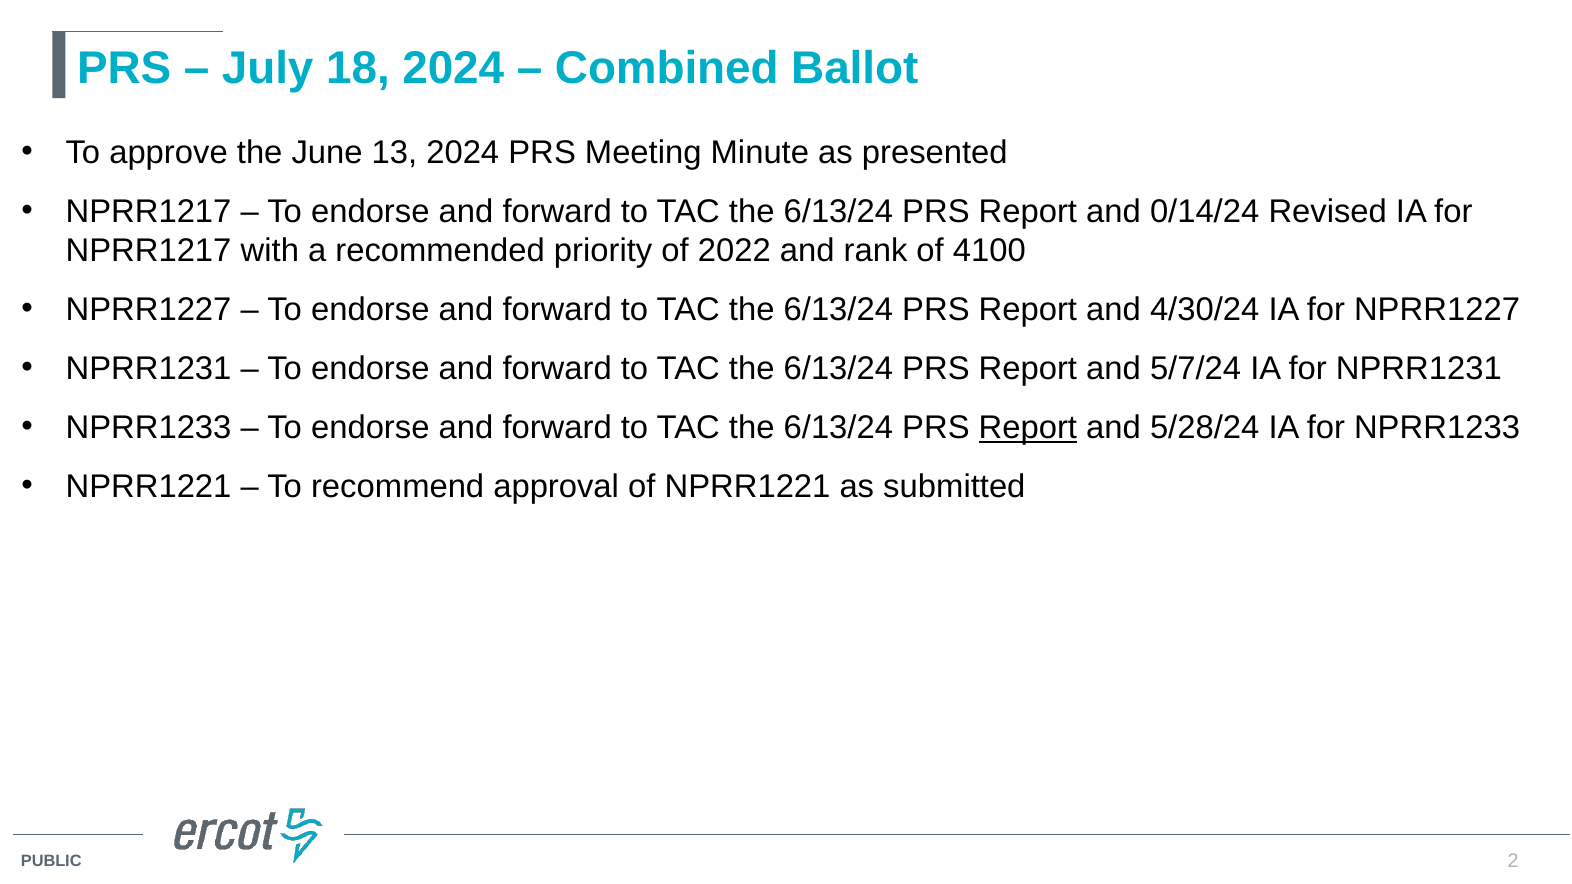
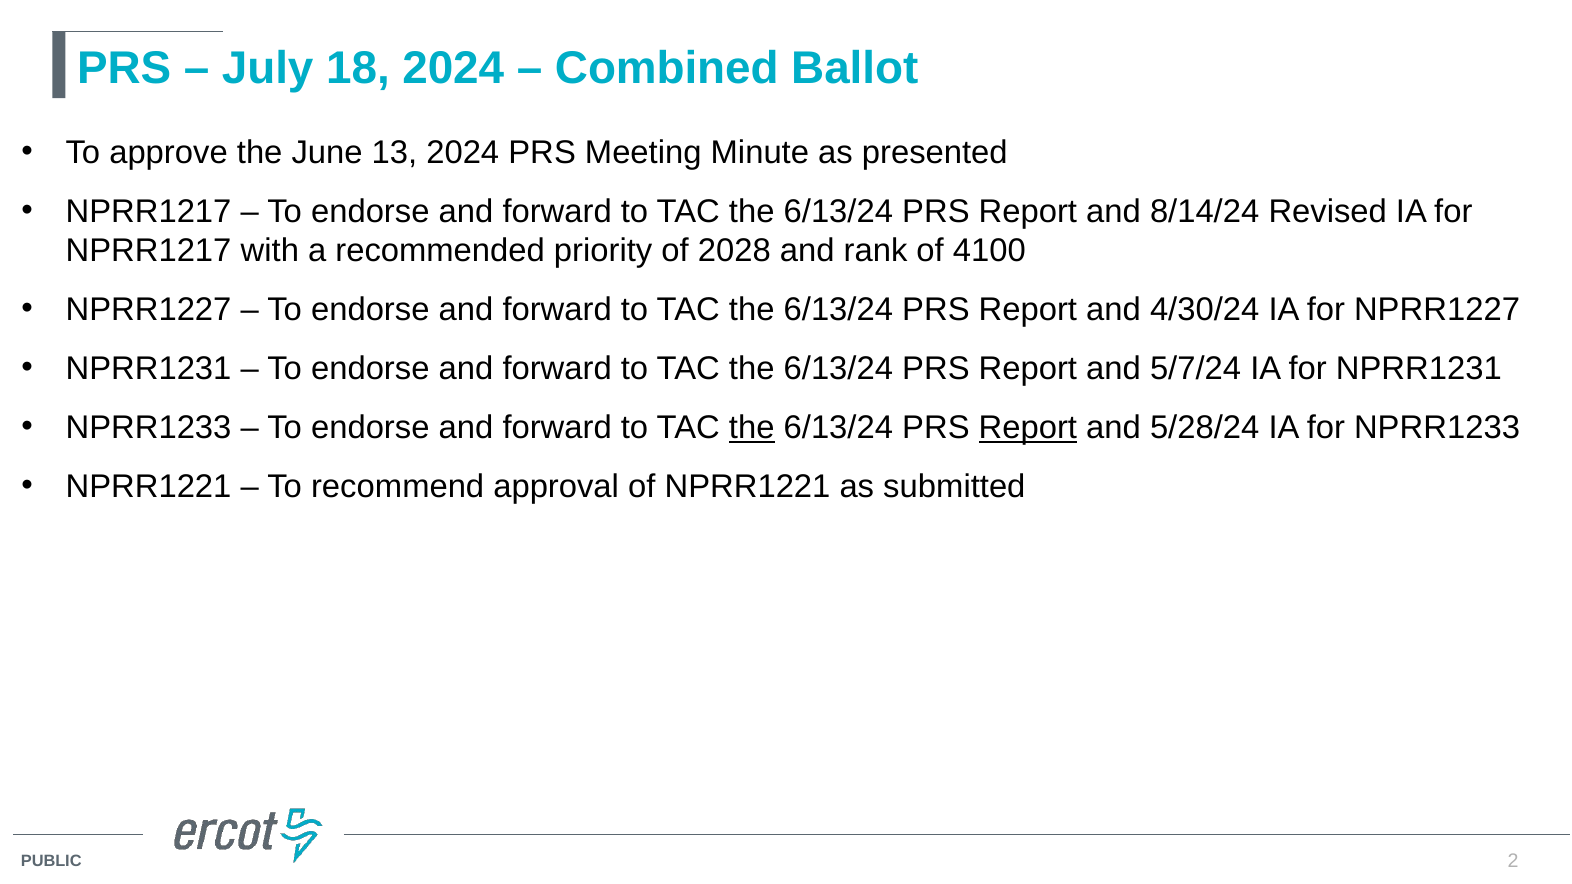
0/14/24: 0/14/24 -> 8/14/24 (1205, 212)
2022: 2022 -> 2028 (734, 251)
the underline: none -> present (752, 428)
